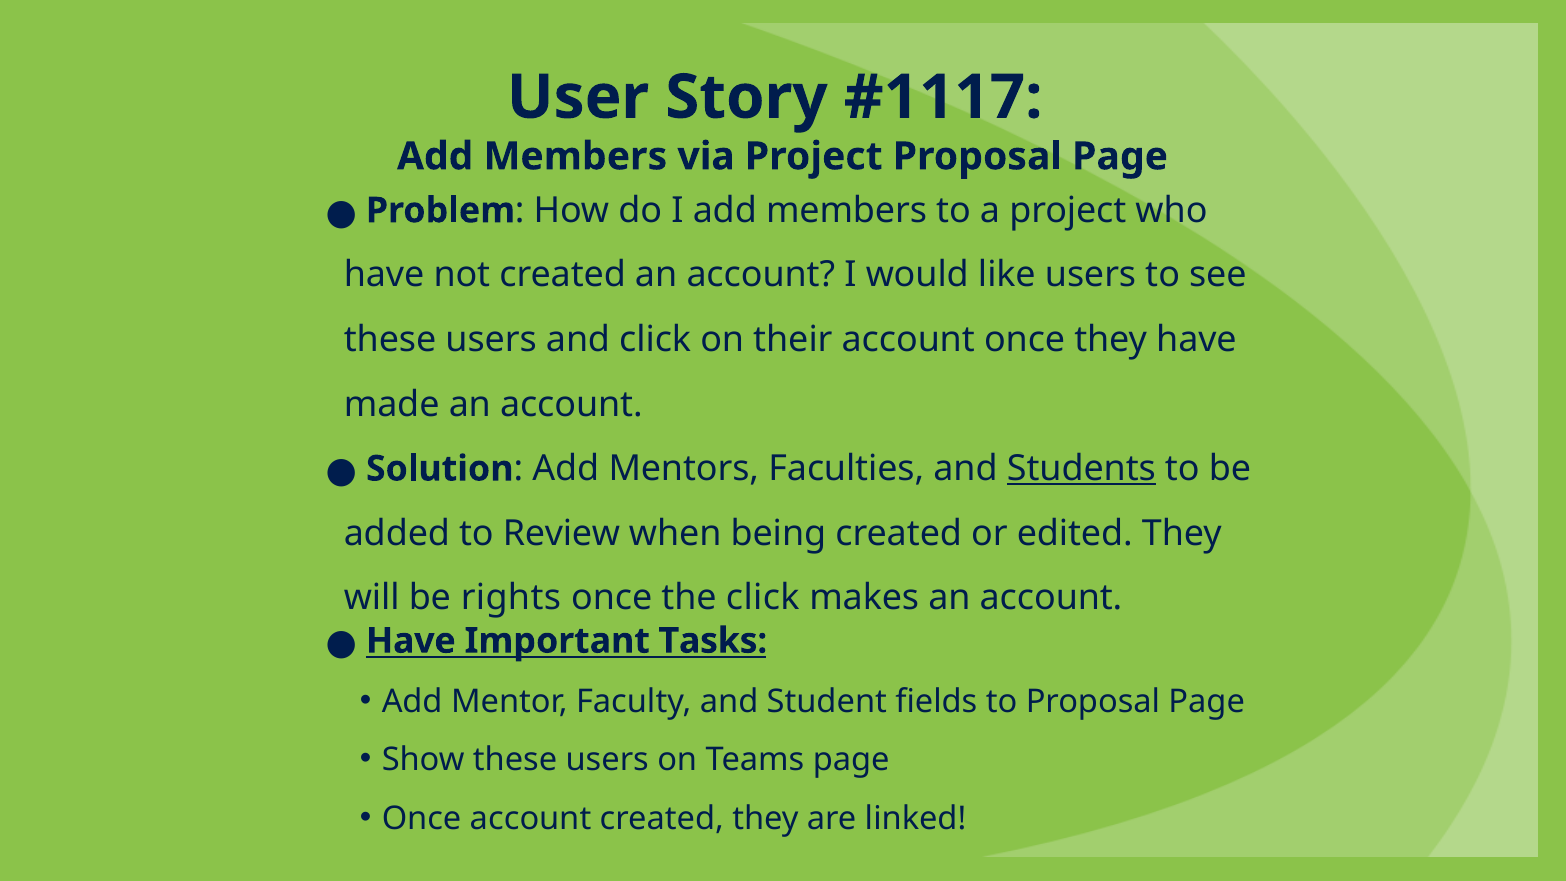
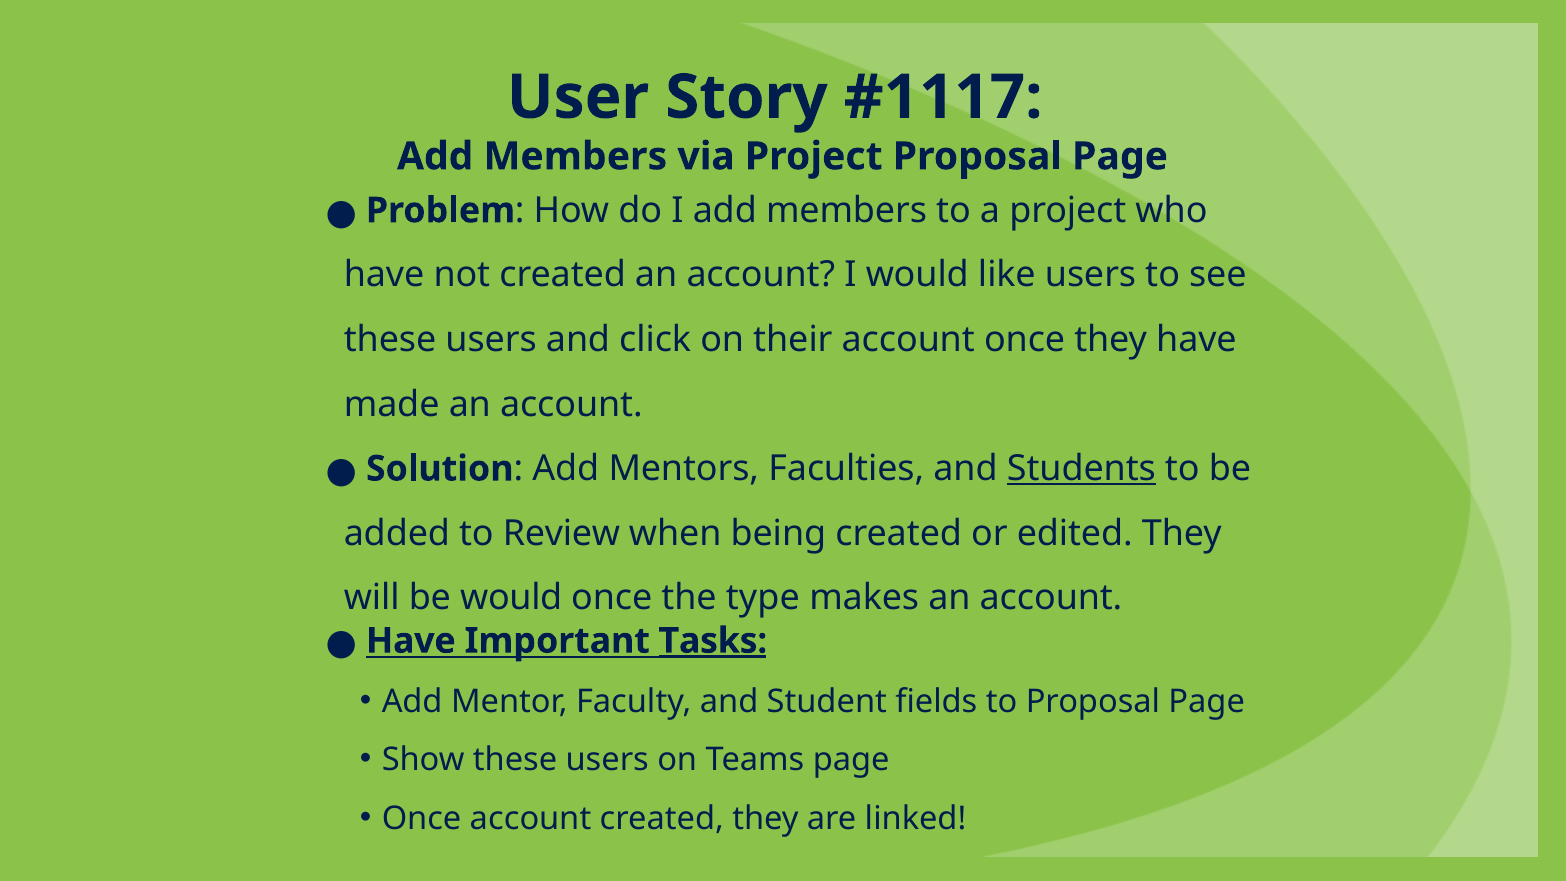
be rights: rights -> would (511, 598)
the click: click -> type (763, 598)
Tasks underline: none -> present (713, 641)
